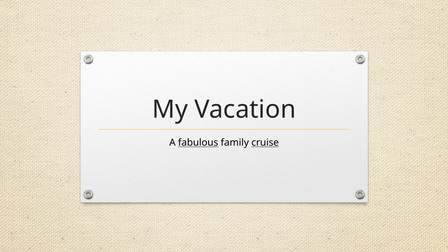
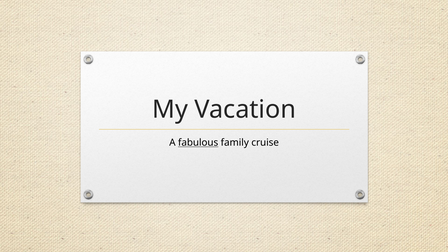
cruise underline: present -> none (265, 143)
